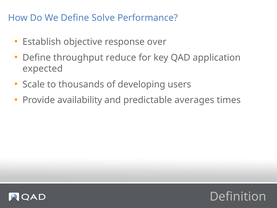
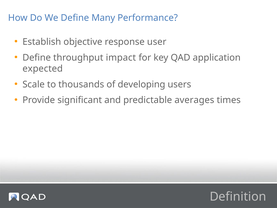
Solve: Solve -> Many (103, 18)
over: over -> user (157, 42)
reduce: reduce -> impact (121, 57)
availability: availability -> significant (80, 100)
